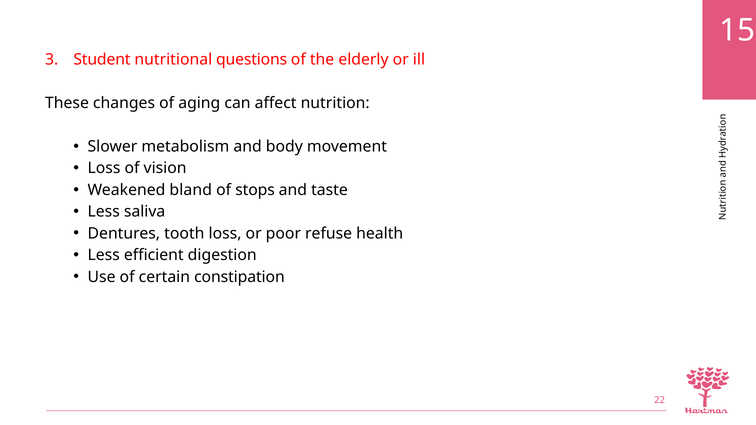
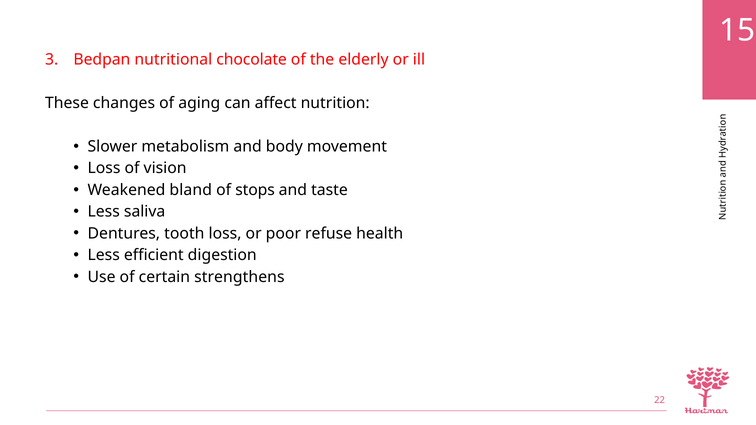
Student: Student -> Bedpan (102, 60)
questions: questions -> chocolate (252, 60)
constipation: constipation -> strengthens (239, 277)
